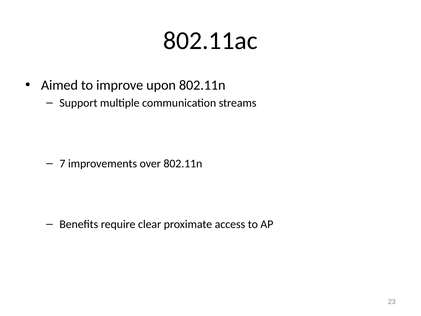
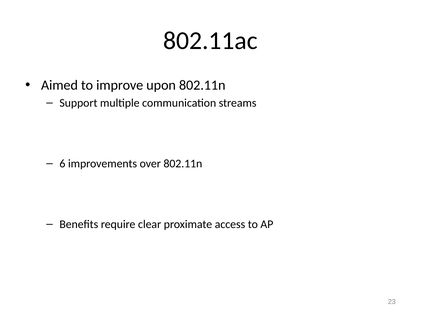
7: 7 -> 6 (62, 163)
